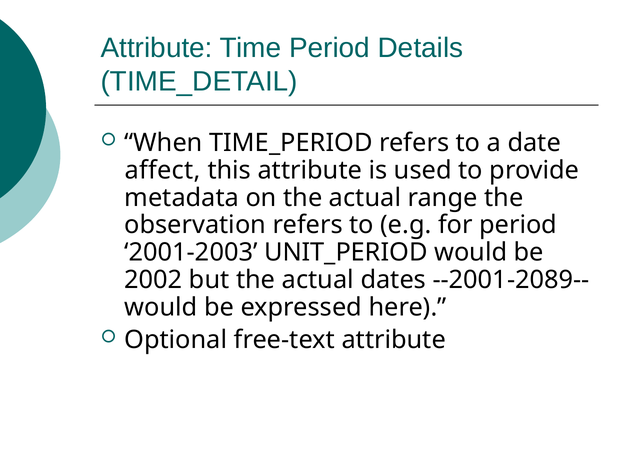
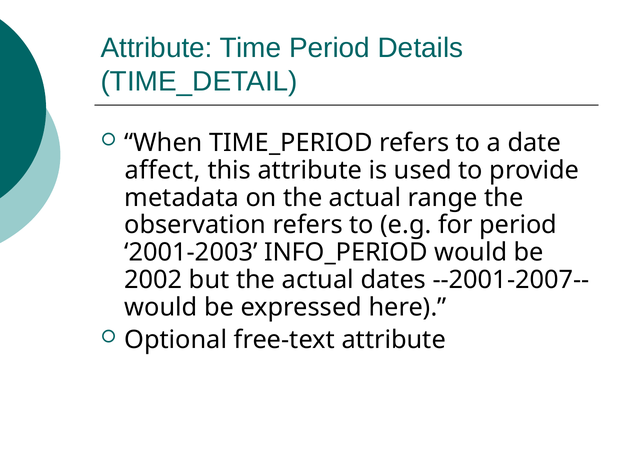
UNIT_PERIOD: UNIT_PERIOD -> INFO_PERIOD (346, 252)
--2001-2089--: --2001-2089-- -> --2001-2007-- (511, 280)
